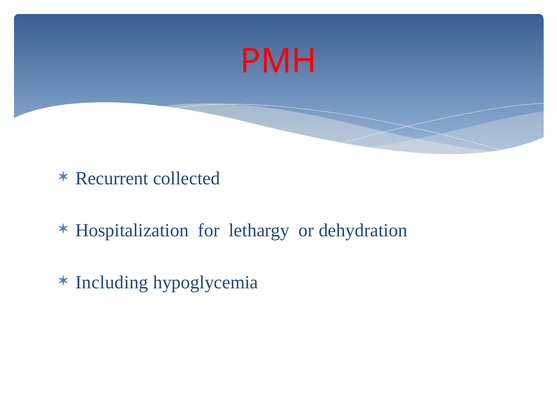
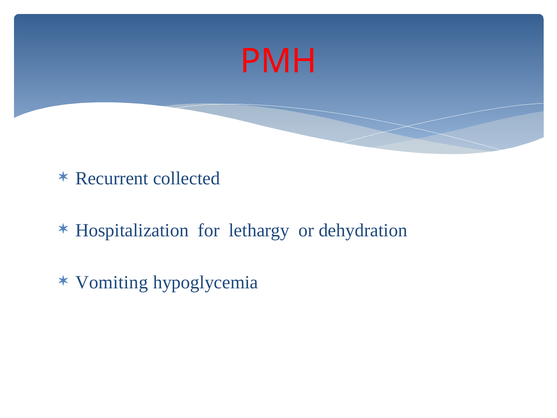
Including: Including -> Vomiting (112, 282)
